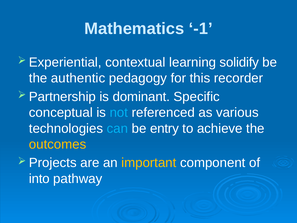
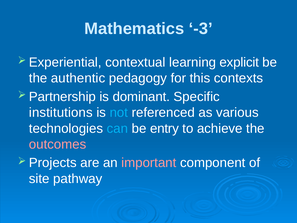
-1: -1 -> -3 (201, 29)
solidify: solidify -> explicit (239, 62)
recorder: recorder -> contexts (239, 78)
conceptual: conceptual -> institutions (61, 112)
outcomes colour: yellow -> pink (58, 144)
important colour: yellow -> pink (149, 163)
into: into -> site (39, 178)
